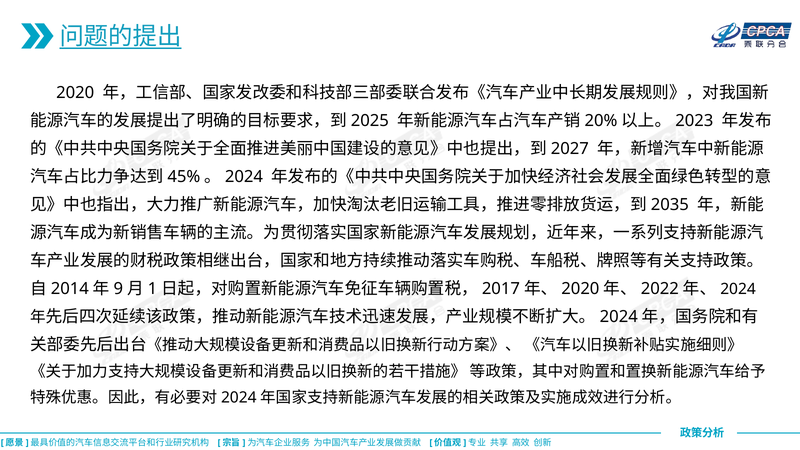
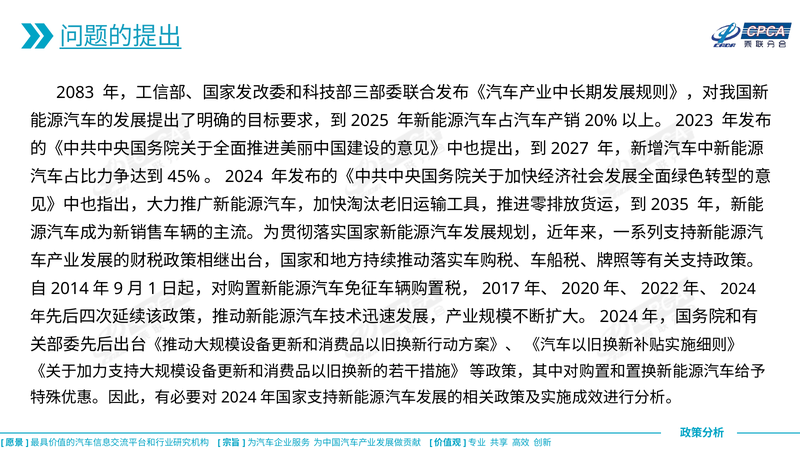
2020: 2020 -> 2083 (75, 93)
